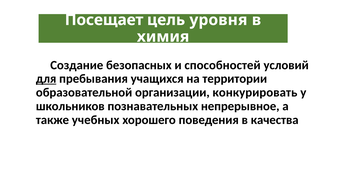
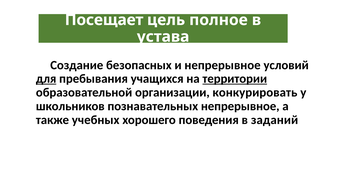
уровня: уровня -> полное (218, 20)
химия: химия -> устава (163, 37)
и способностей: способностей -> непрерывное (223, 65)
территории underline: none -> present (235, 79)
качества: качества -> заданий (275, 120)
